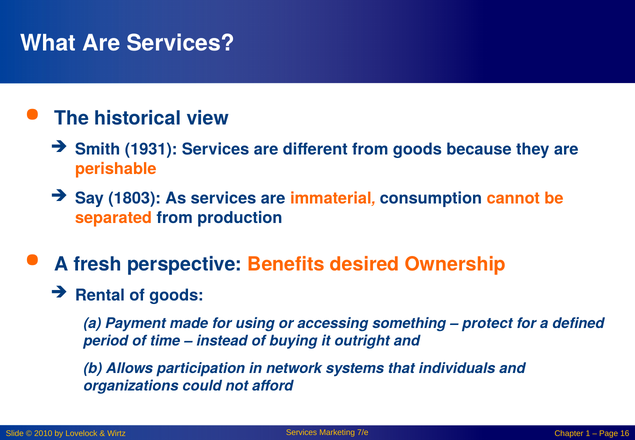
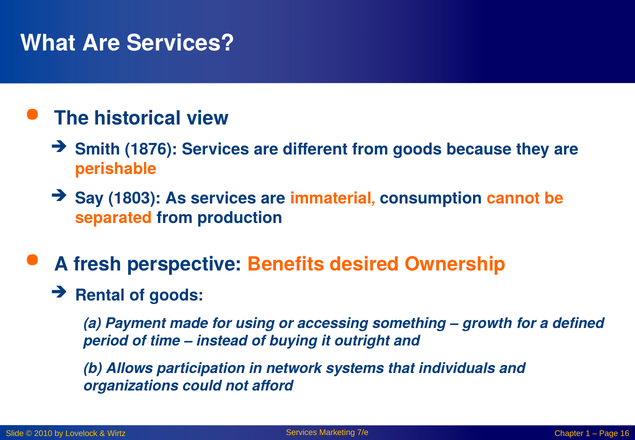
1931: 1931 -> 1876 (151, 149)
protect: protect -> growth (487, 323)
